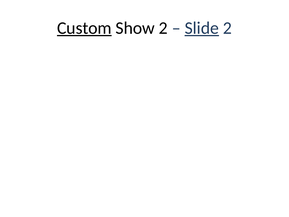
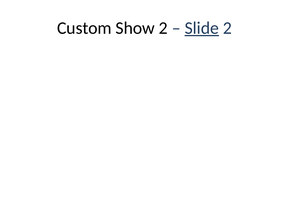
Custom underline: present -> none (84, 28)
